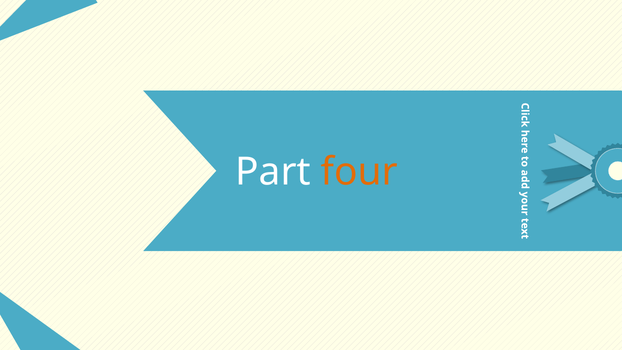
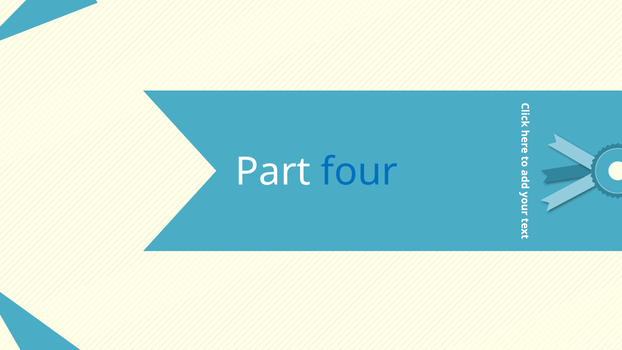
four colour: orange -> blue (359, 172)
